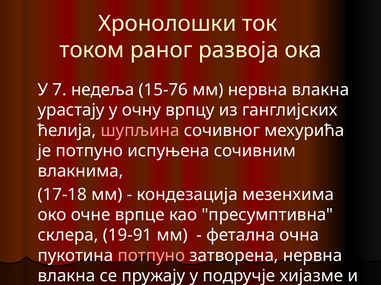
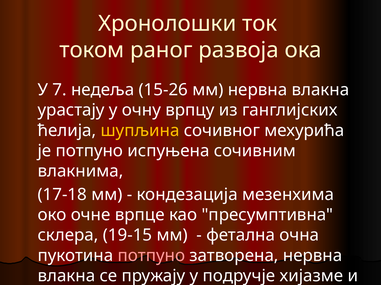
15-76: 15-76 -> 15-26 (163, 90)
шупљина colour: pink -> yellow (140, 131)
19-91: 19-91 -> 19-15 (127, 236)
